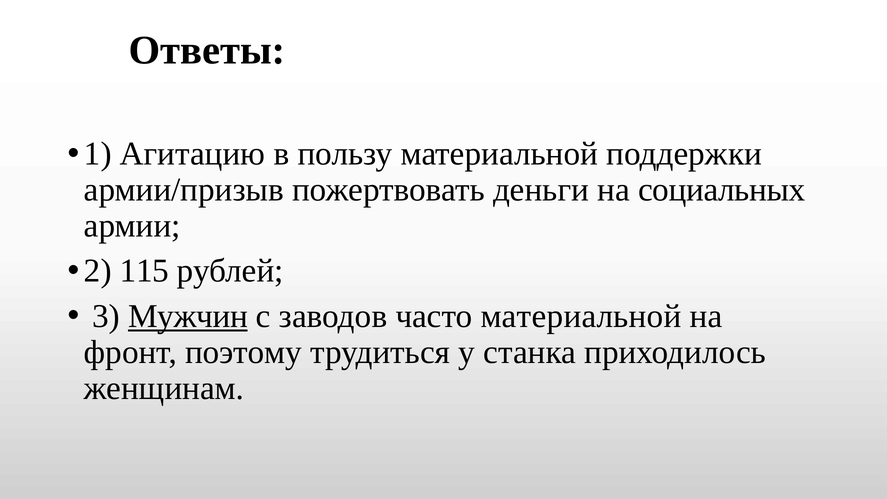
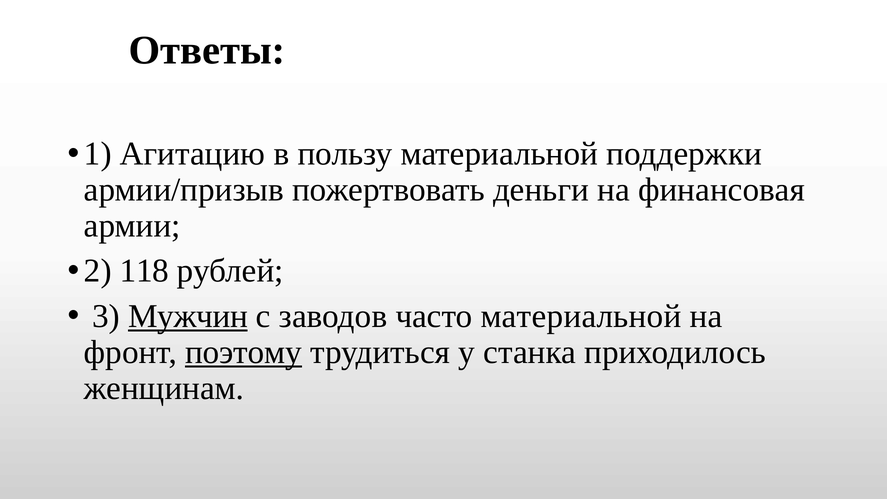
социальных: социальных -> финансовая (722, 190)
115: 115 -> 118 (144, 271)
поэтому underline: none -> present (244, 352)
